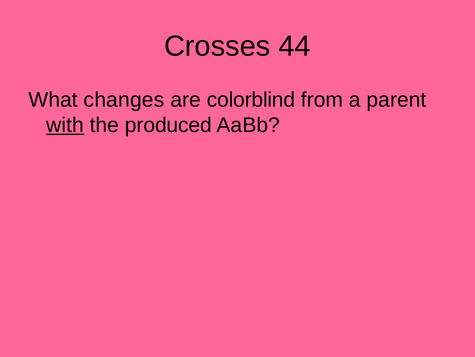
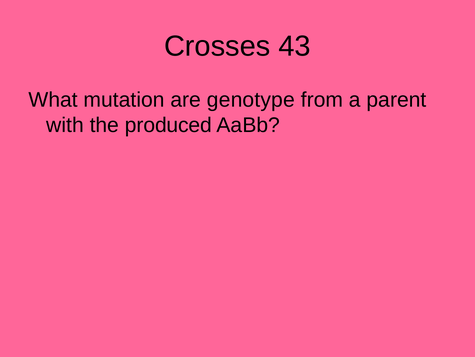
44: 44 -> 43 (295, 46)
changes: changes -> mutation (124, 100)
colorblind: colorblind -> genotype (251, 100)
with underline: present -> none (65, 125)
